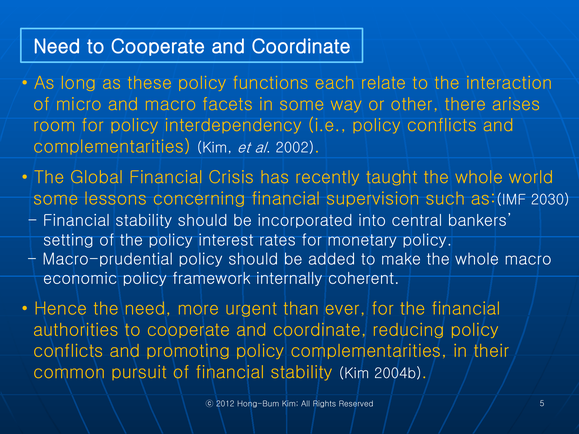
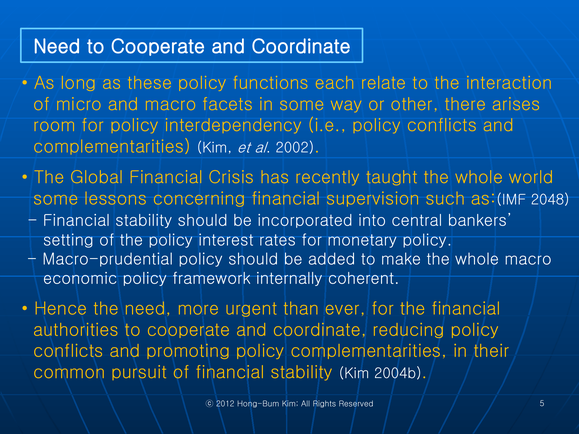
2030: 2030 -> 2048 (550, 200)
